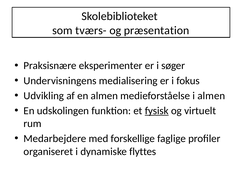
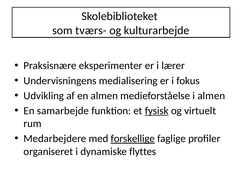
præsentation: præsentation -> kulturarbejde (157, 30)
søger: søger -> lærer (173, 66)
udskolingen: udskolingen -> samarbejde (63, 111)
forskellige underline: none -> present (133, 139)
